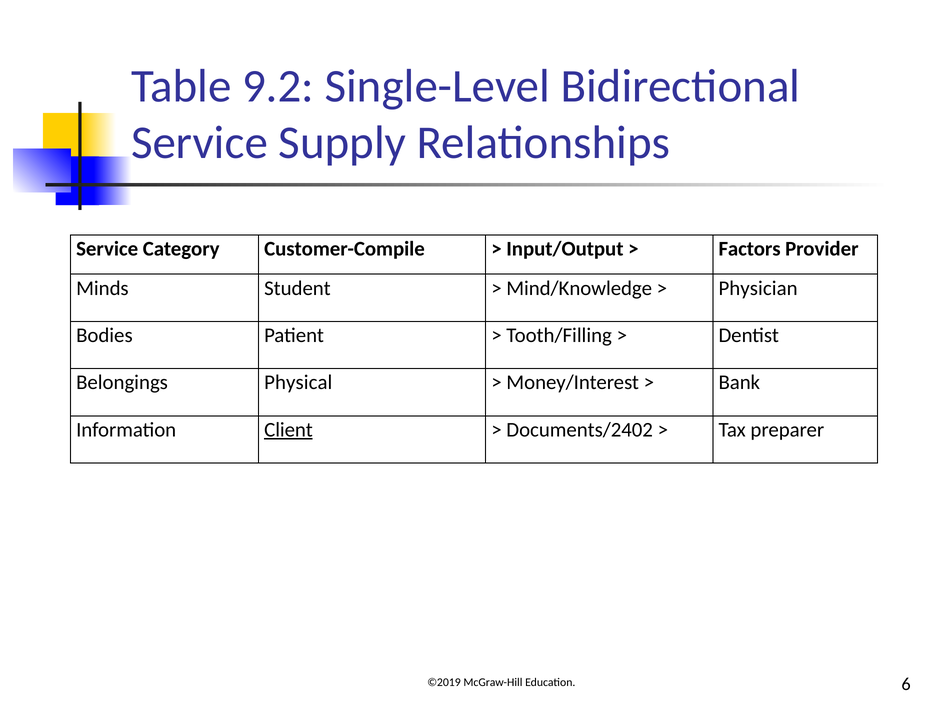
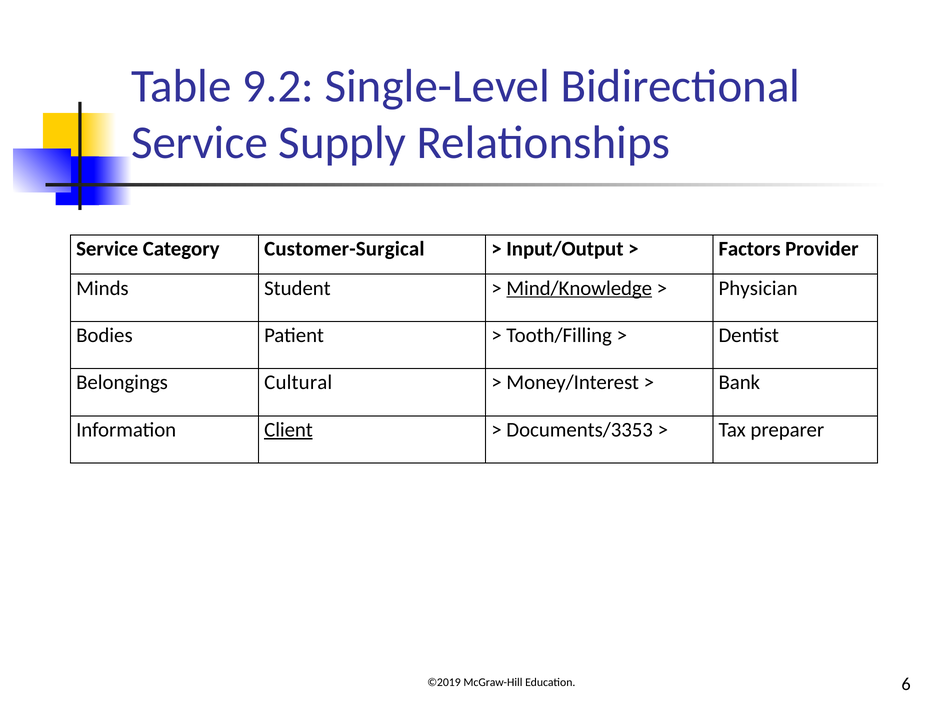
Customer-Compile: Customer-Compile -> Customer-Surgical (344, 249)
Mind/Knowledge underline: none -> present (579, 288)
Physical: Physical -> Cultural (298, 383)
Documents/2402: Documents/2402 -> Documents/3353 (580, 430)
